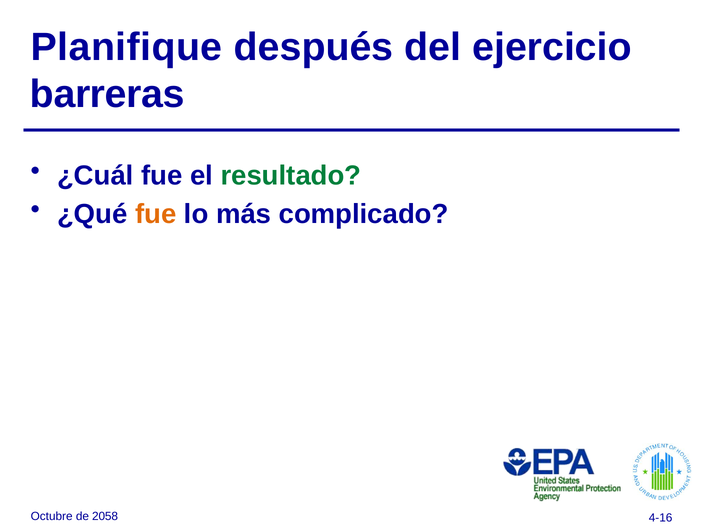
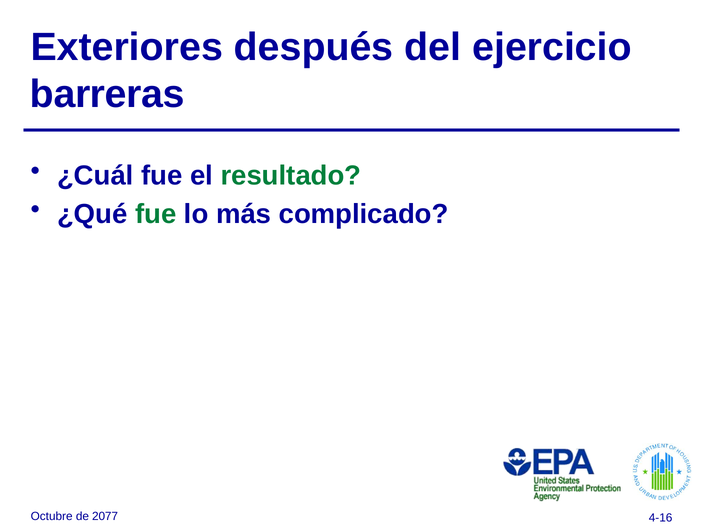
Planifique: Planifique -> Exteriores (127, 47)
fue colour: orange -> green (156, 214)
2058: 2058 -> 2077 (105, 516)
